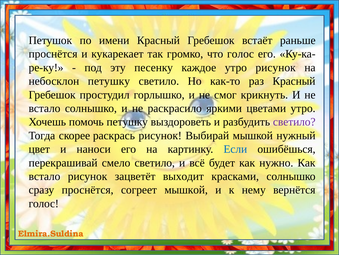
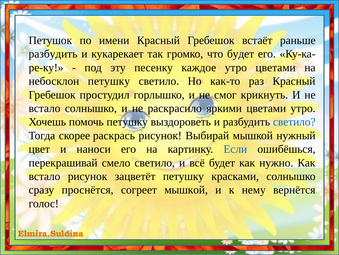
проснётся: проснётся -> разбудить (53, 54)
что голос: голос -> будет (241, 54)
утро рисунок: рисунок -> цветами (276, 67)
светило colour: purple -> blue (294, 122)
зацветёт выходит: выходит -> петушку (183, 176)
